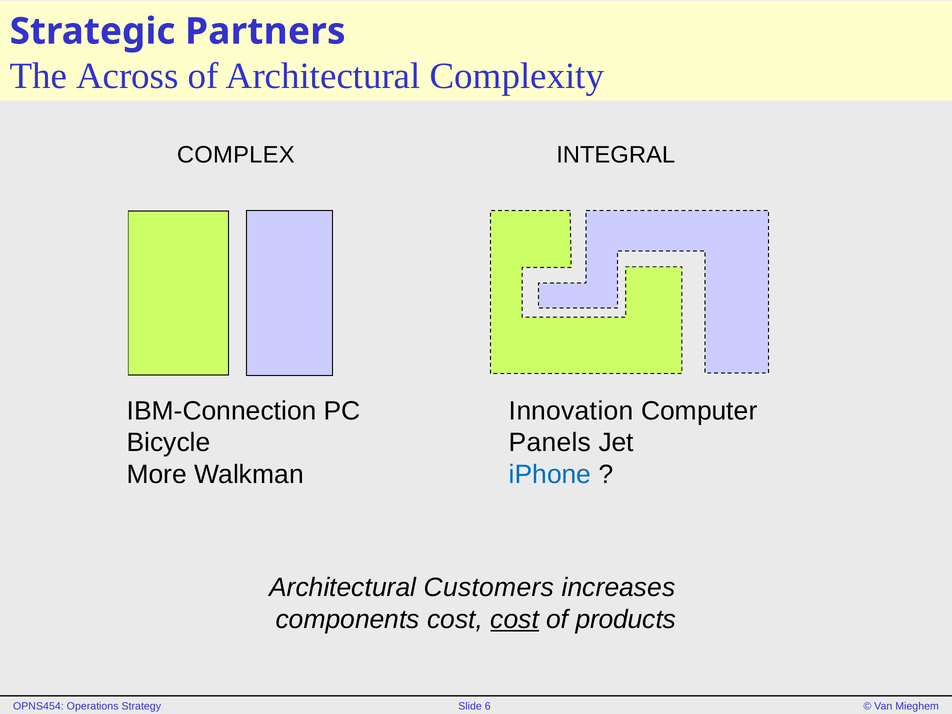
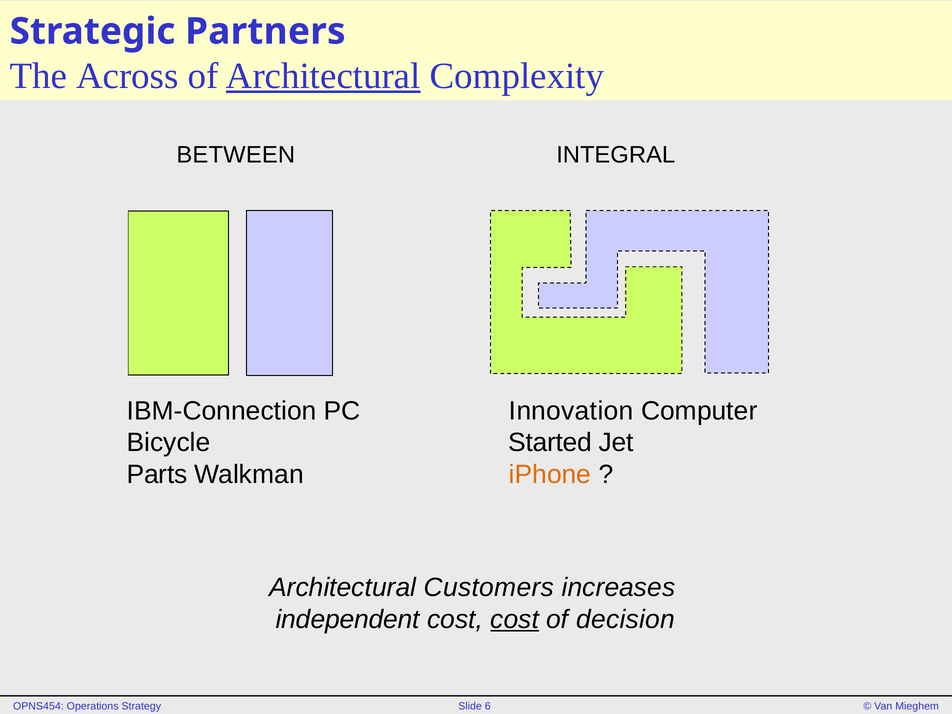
Architectural underline: none -> present (323, 76)
COMPLEX: COMPLEX -> BETWEEN (236, 155)
Panels: Panels -> Started (550, 443)
More: More -> Parts (157, 474)
iPhone colour: blue -> orange (550, 474)
components: components -> independent (348, 620)
products: products -> decision (626, 620)
